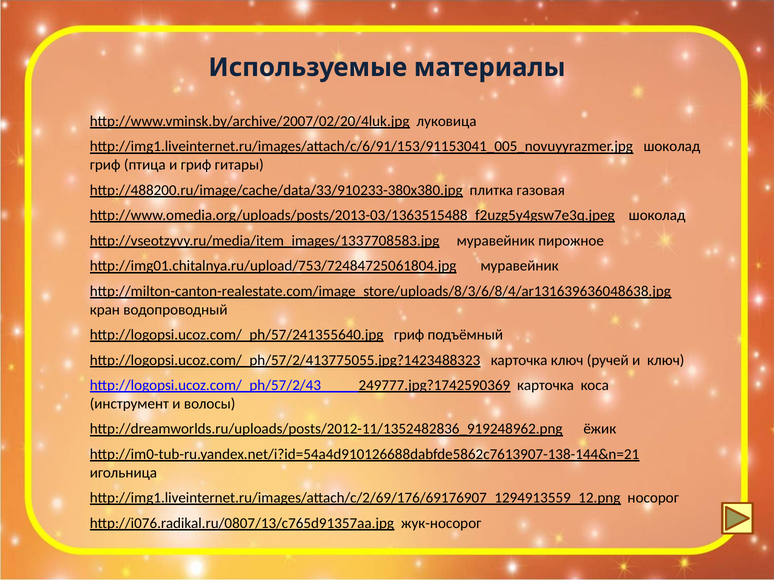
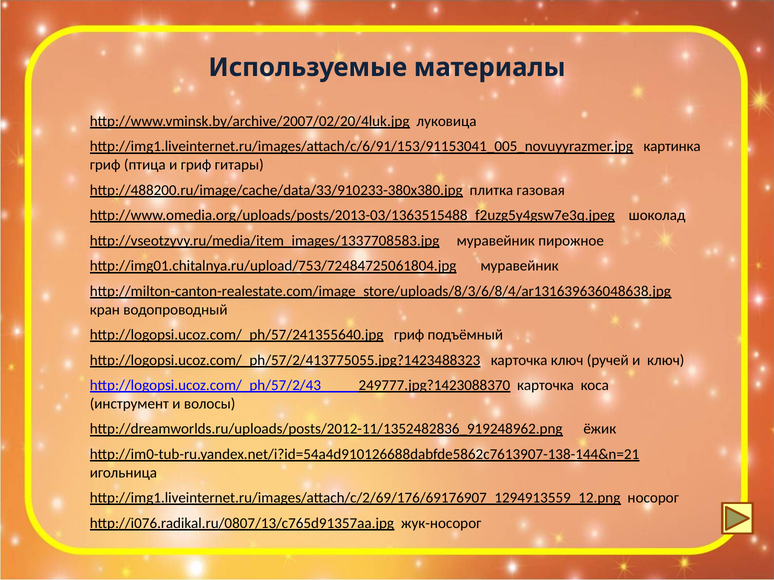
http://img1.liveinternet.ru/images/attach/c/6/91/153/91153041_005_novuyyrazmer.jpg шоколад: шоколад -> картинка (672, 147)
249777.jpg?1742590369: 249777.jpg?1742590369 -> 249777.jpg?1423088370 (434, 386)
